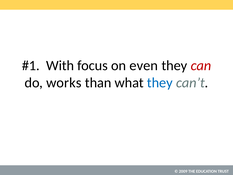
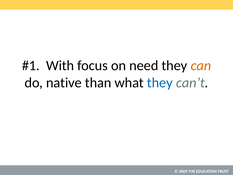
even: even -> need (144, 65)
can colour: red -> orange (201, 65)
works: works -> native (64, 83)
